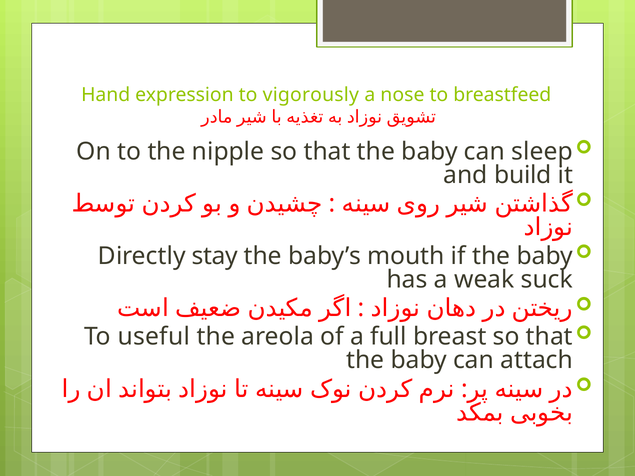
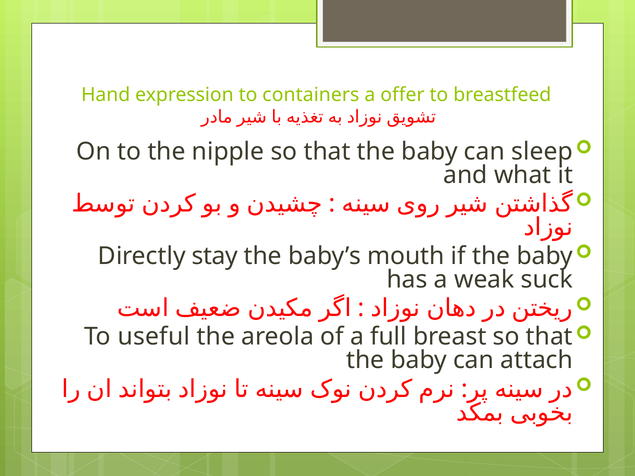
vigorously: vigorously -> containers (311, 95)
nose: nose -> offer (402, 95)
build: build -> what (523, 175)
